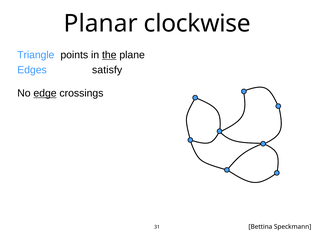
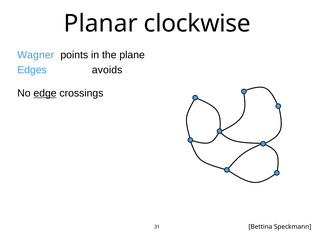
Triangle: Triangle -> Wagner (36, 55)
the underline: present -> none (109, 55)
satisfy: satisfy -> avoids (107, 70)
